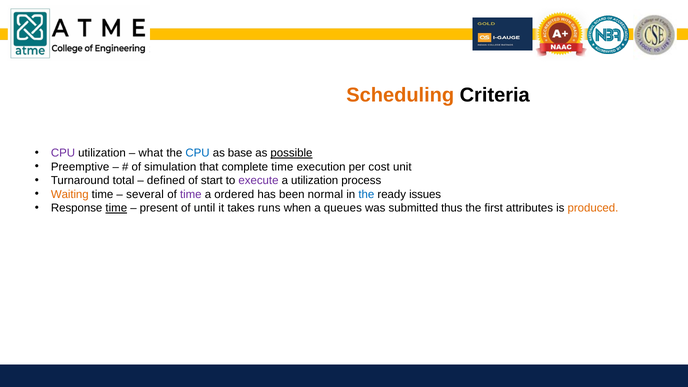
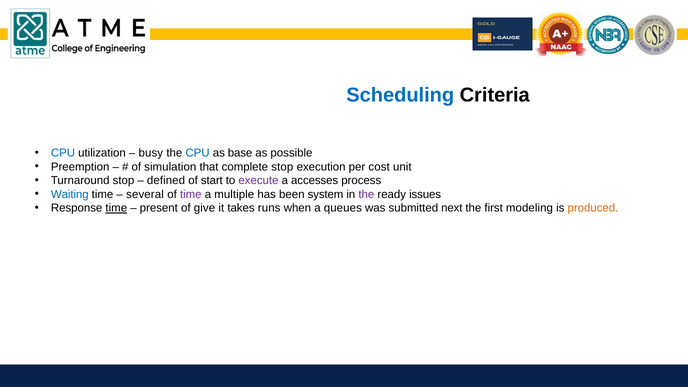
Scheduling colour: orange -> blue (400, 95)
CPU colour: purple -> blue (63, 153)
what: what -> busy (151, 153)
possible underline: present -> none (291, 153)
Preemptive: Preemptive -> Preemption (80, 167)
complete time: time -> stop (282, 167)
Turnaround total: total -> stop (124, 181)
a utilization: utilization -> accesses (315, 181)
Waiting colour: orange -> blue (70, 194)
ordered: ordered -> multiple (234, 194)
normal: normal -> system (326, 194)
the colour: blue -> purple (366, 194)
until: until -> give (204, 208)
thus: thus -> next (452, 208)
attributes: attributes -> modeling (529, 208)
